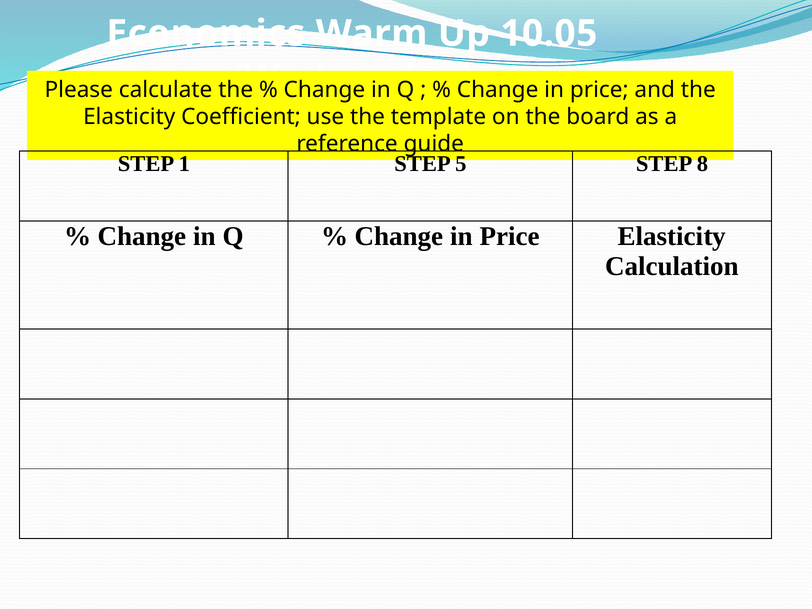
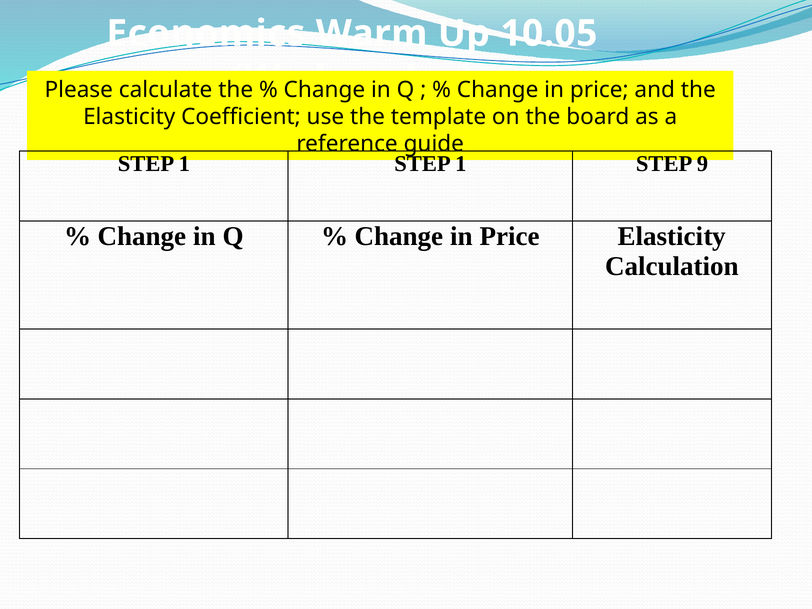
1 STEP 5: 5 -> 1 (461, 164)
8: 8 -> 9 (702, 164)
